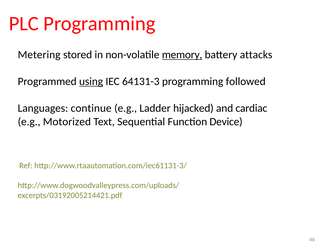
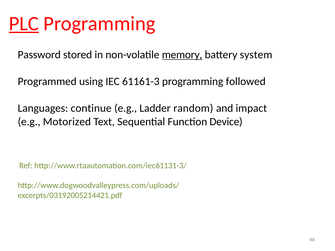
PLC underline: none -> present (24, 24)
Metering: Metering -> Password (39, 55)
attacks: attacks -> system (256, 55)
using underline: present -> none (91, 82)
64131-3: 64131-3 -> 61161-3 (141, 82)
hijacked: hijacked -> random (193, 108)
cardiac: cardiac -> impact (251, 108)
